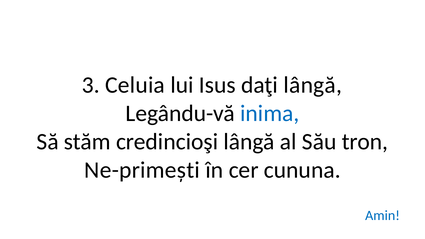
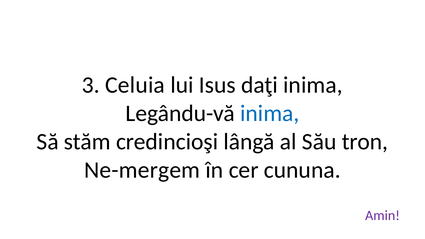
daţi lângă: lângă -> inima (313, 85)
Ne-primești: Ne-primești -> Ne-mergem (142, 170)
Amin colour: blue -> purple (383, 216)
